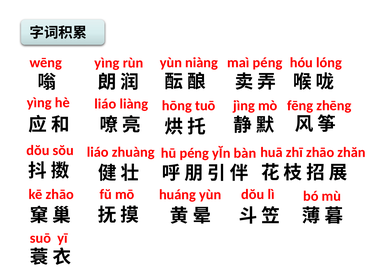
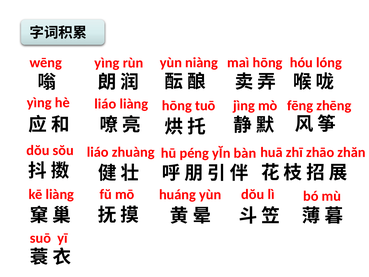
maì péng: péng -> hōng (268, 63)
kē zhāo: zhāo -> liàng (60, 194)
